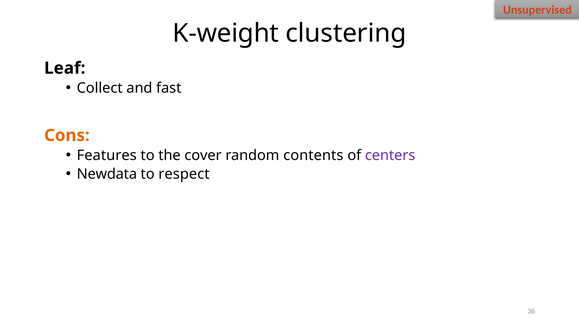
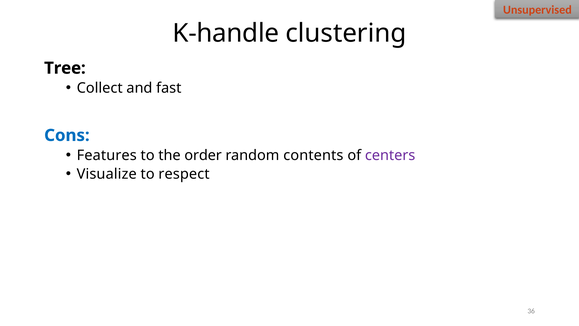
K-weight: K-weight -> K-handle (226, 33)
Leaf: Leaf -> Tree (65, 68)
Cons colour: orange -> blue (67, 135)
cover: cover -> order (203, 155)
Newdata: Newdata -> Visualize (107, 174)
